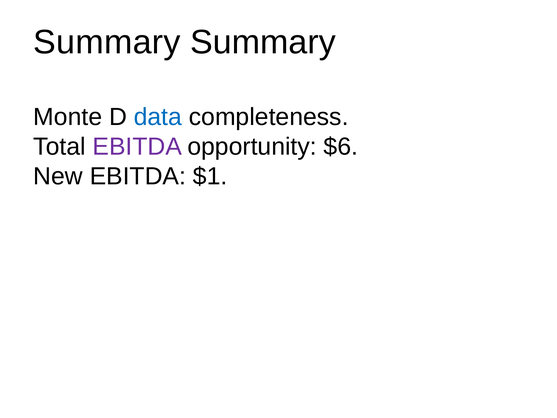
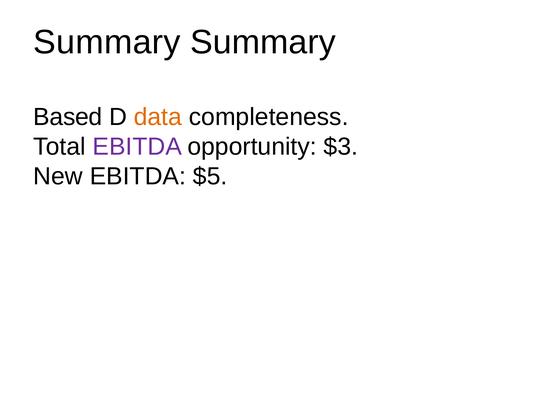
Monte: Monte -> Based (68, 117)
data colour: blue -> orange (158, 117)
$6: $6 -> $3 (341, 147)
$1: $1 -> $5 (210, 176)
